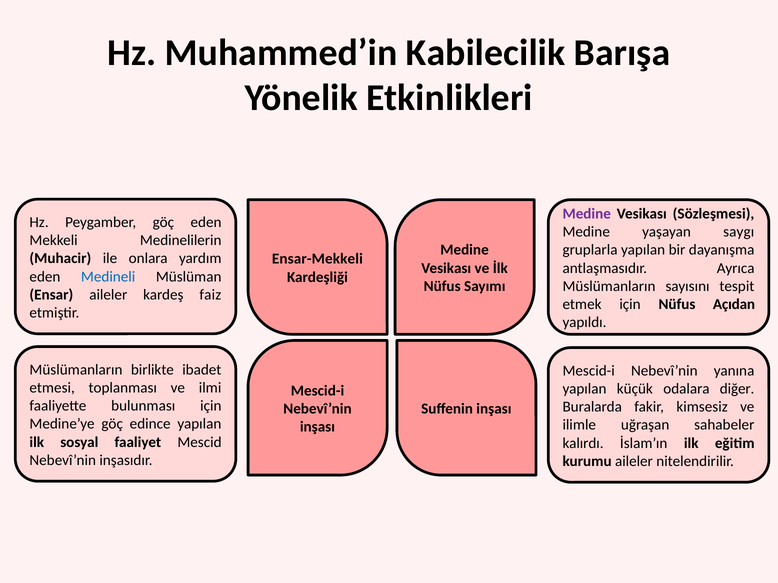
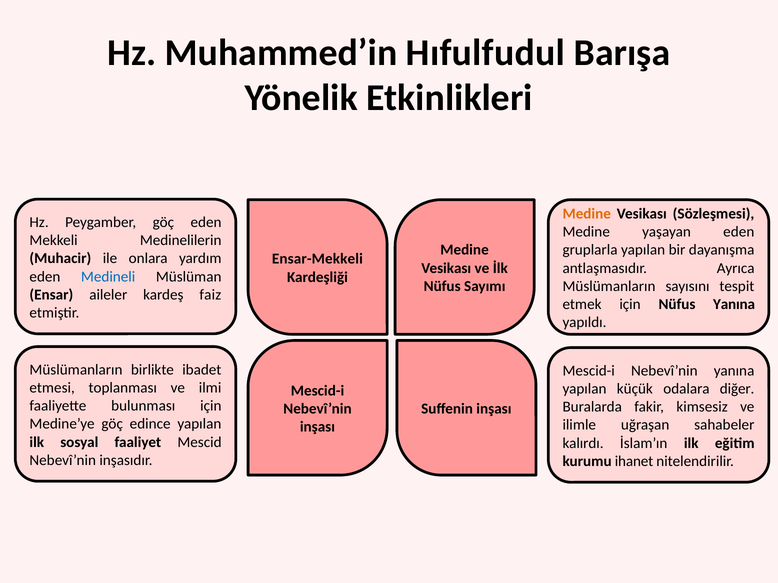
Kabilecilik: Kabilecilik -> Hıfulfudul (485, 53)
Medine colour: purple -> orange (587, 214)
yaşayan saygı: saygı -> eden (739, 232)
Nüfus Açıdan: Açıdan -> Yanına (734, 305)
kurumu aileler: aileler -> ihanet (634, 462)
